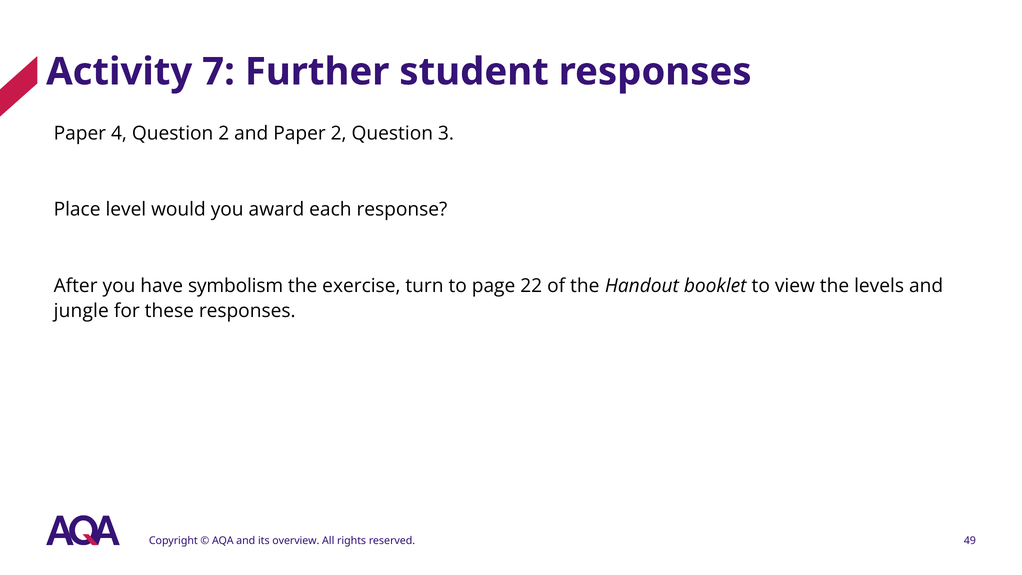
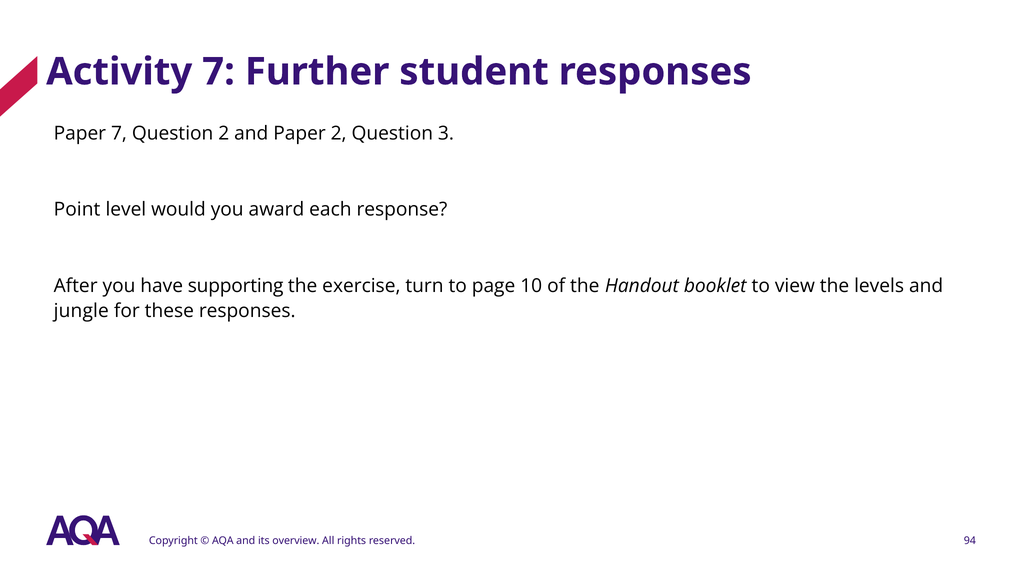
Paper 4: 4 -> 7 (119, 133)
Place: Place -> Point (77, 210)
symbolism: symbolism -> supporting (236, 286)
22: 22 -> 10 (531, 286)
49: 49 -> 94 (970, 540)
